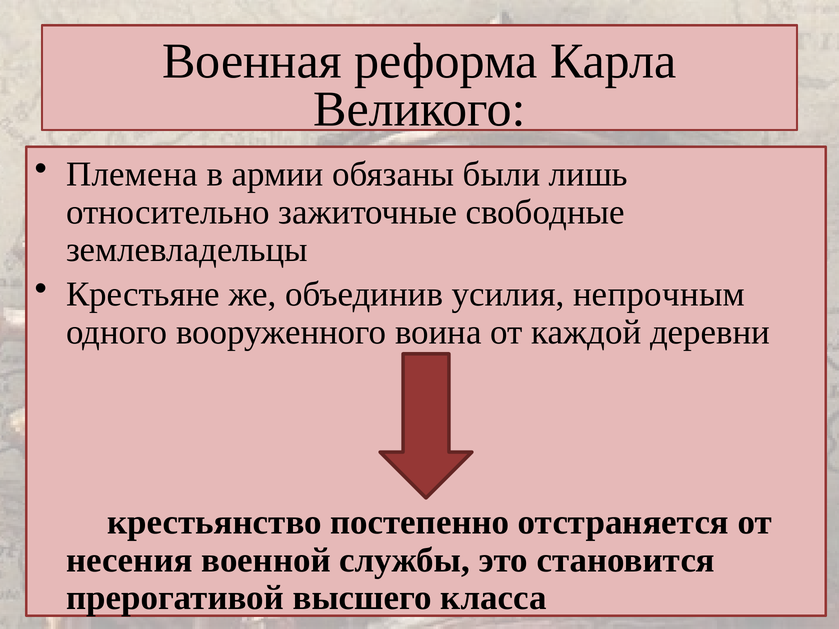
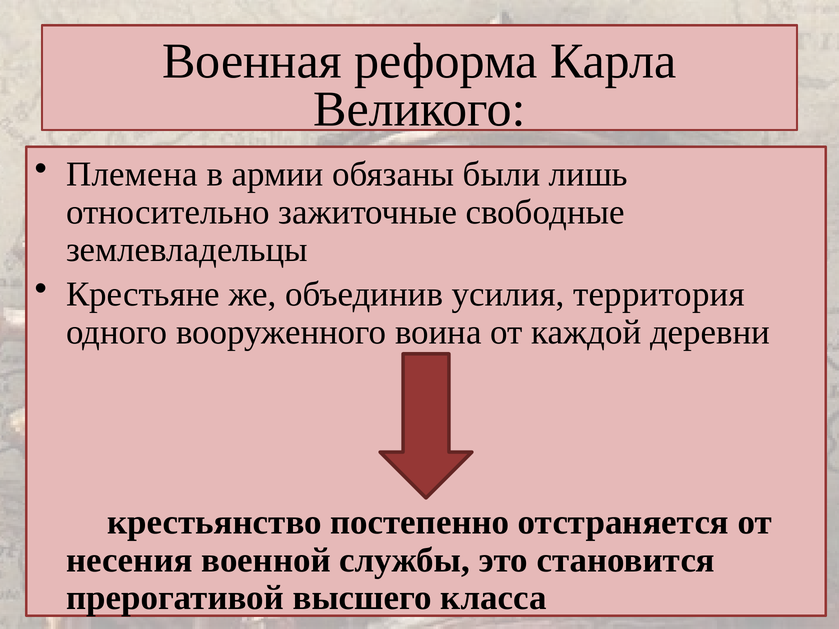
непрочным: непрочным -> территория (659, 294)
